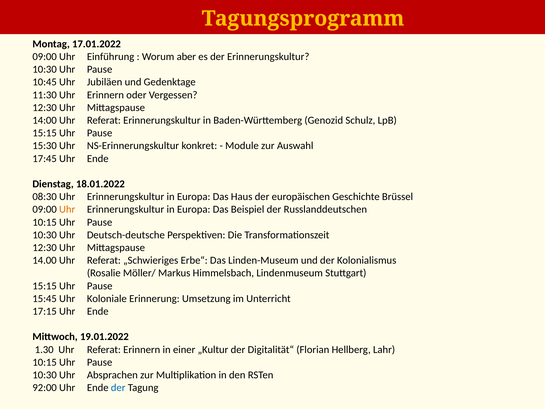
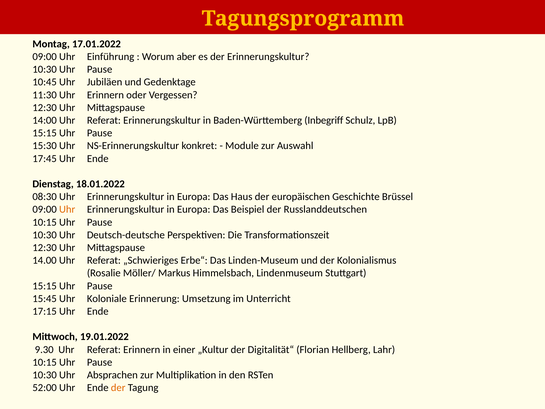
Genozid: Genozid -> Inbegriff (324, 120)
1.30: 1.30 -> 9.30 (44, 349)
92:00: 92:00 -> 52:00 (45, 387)
der colour: blue -> orange (118, 387)
